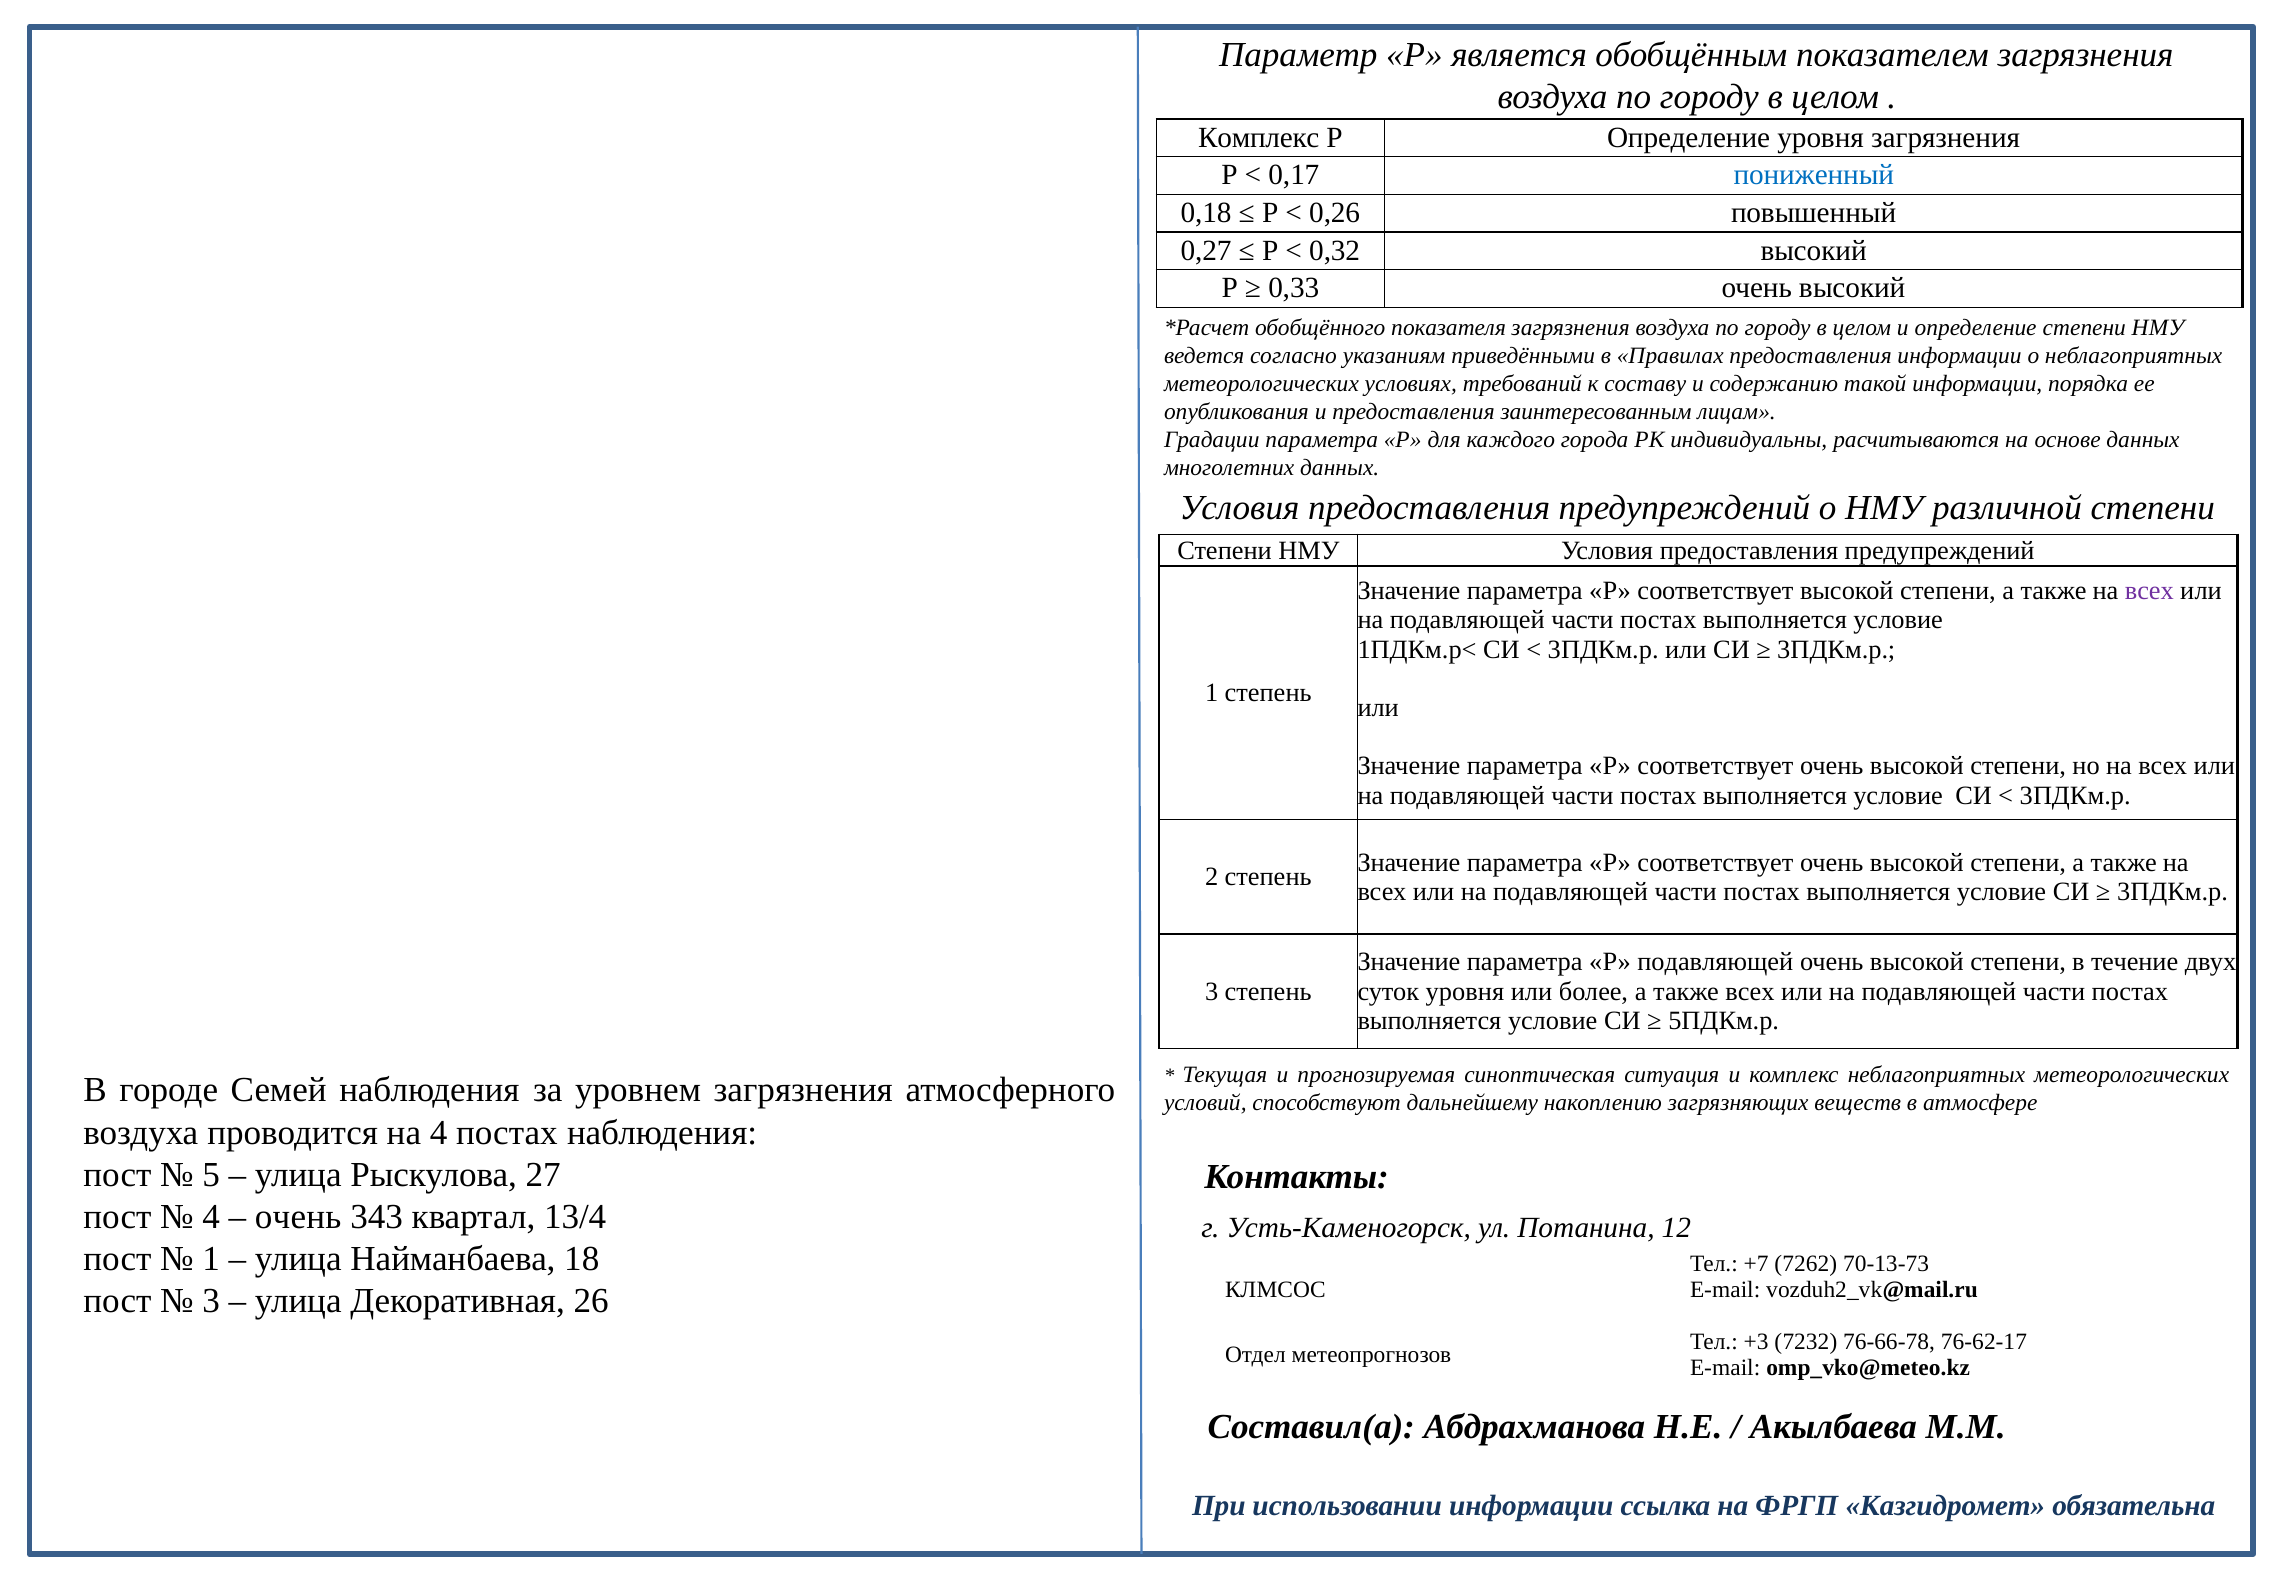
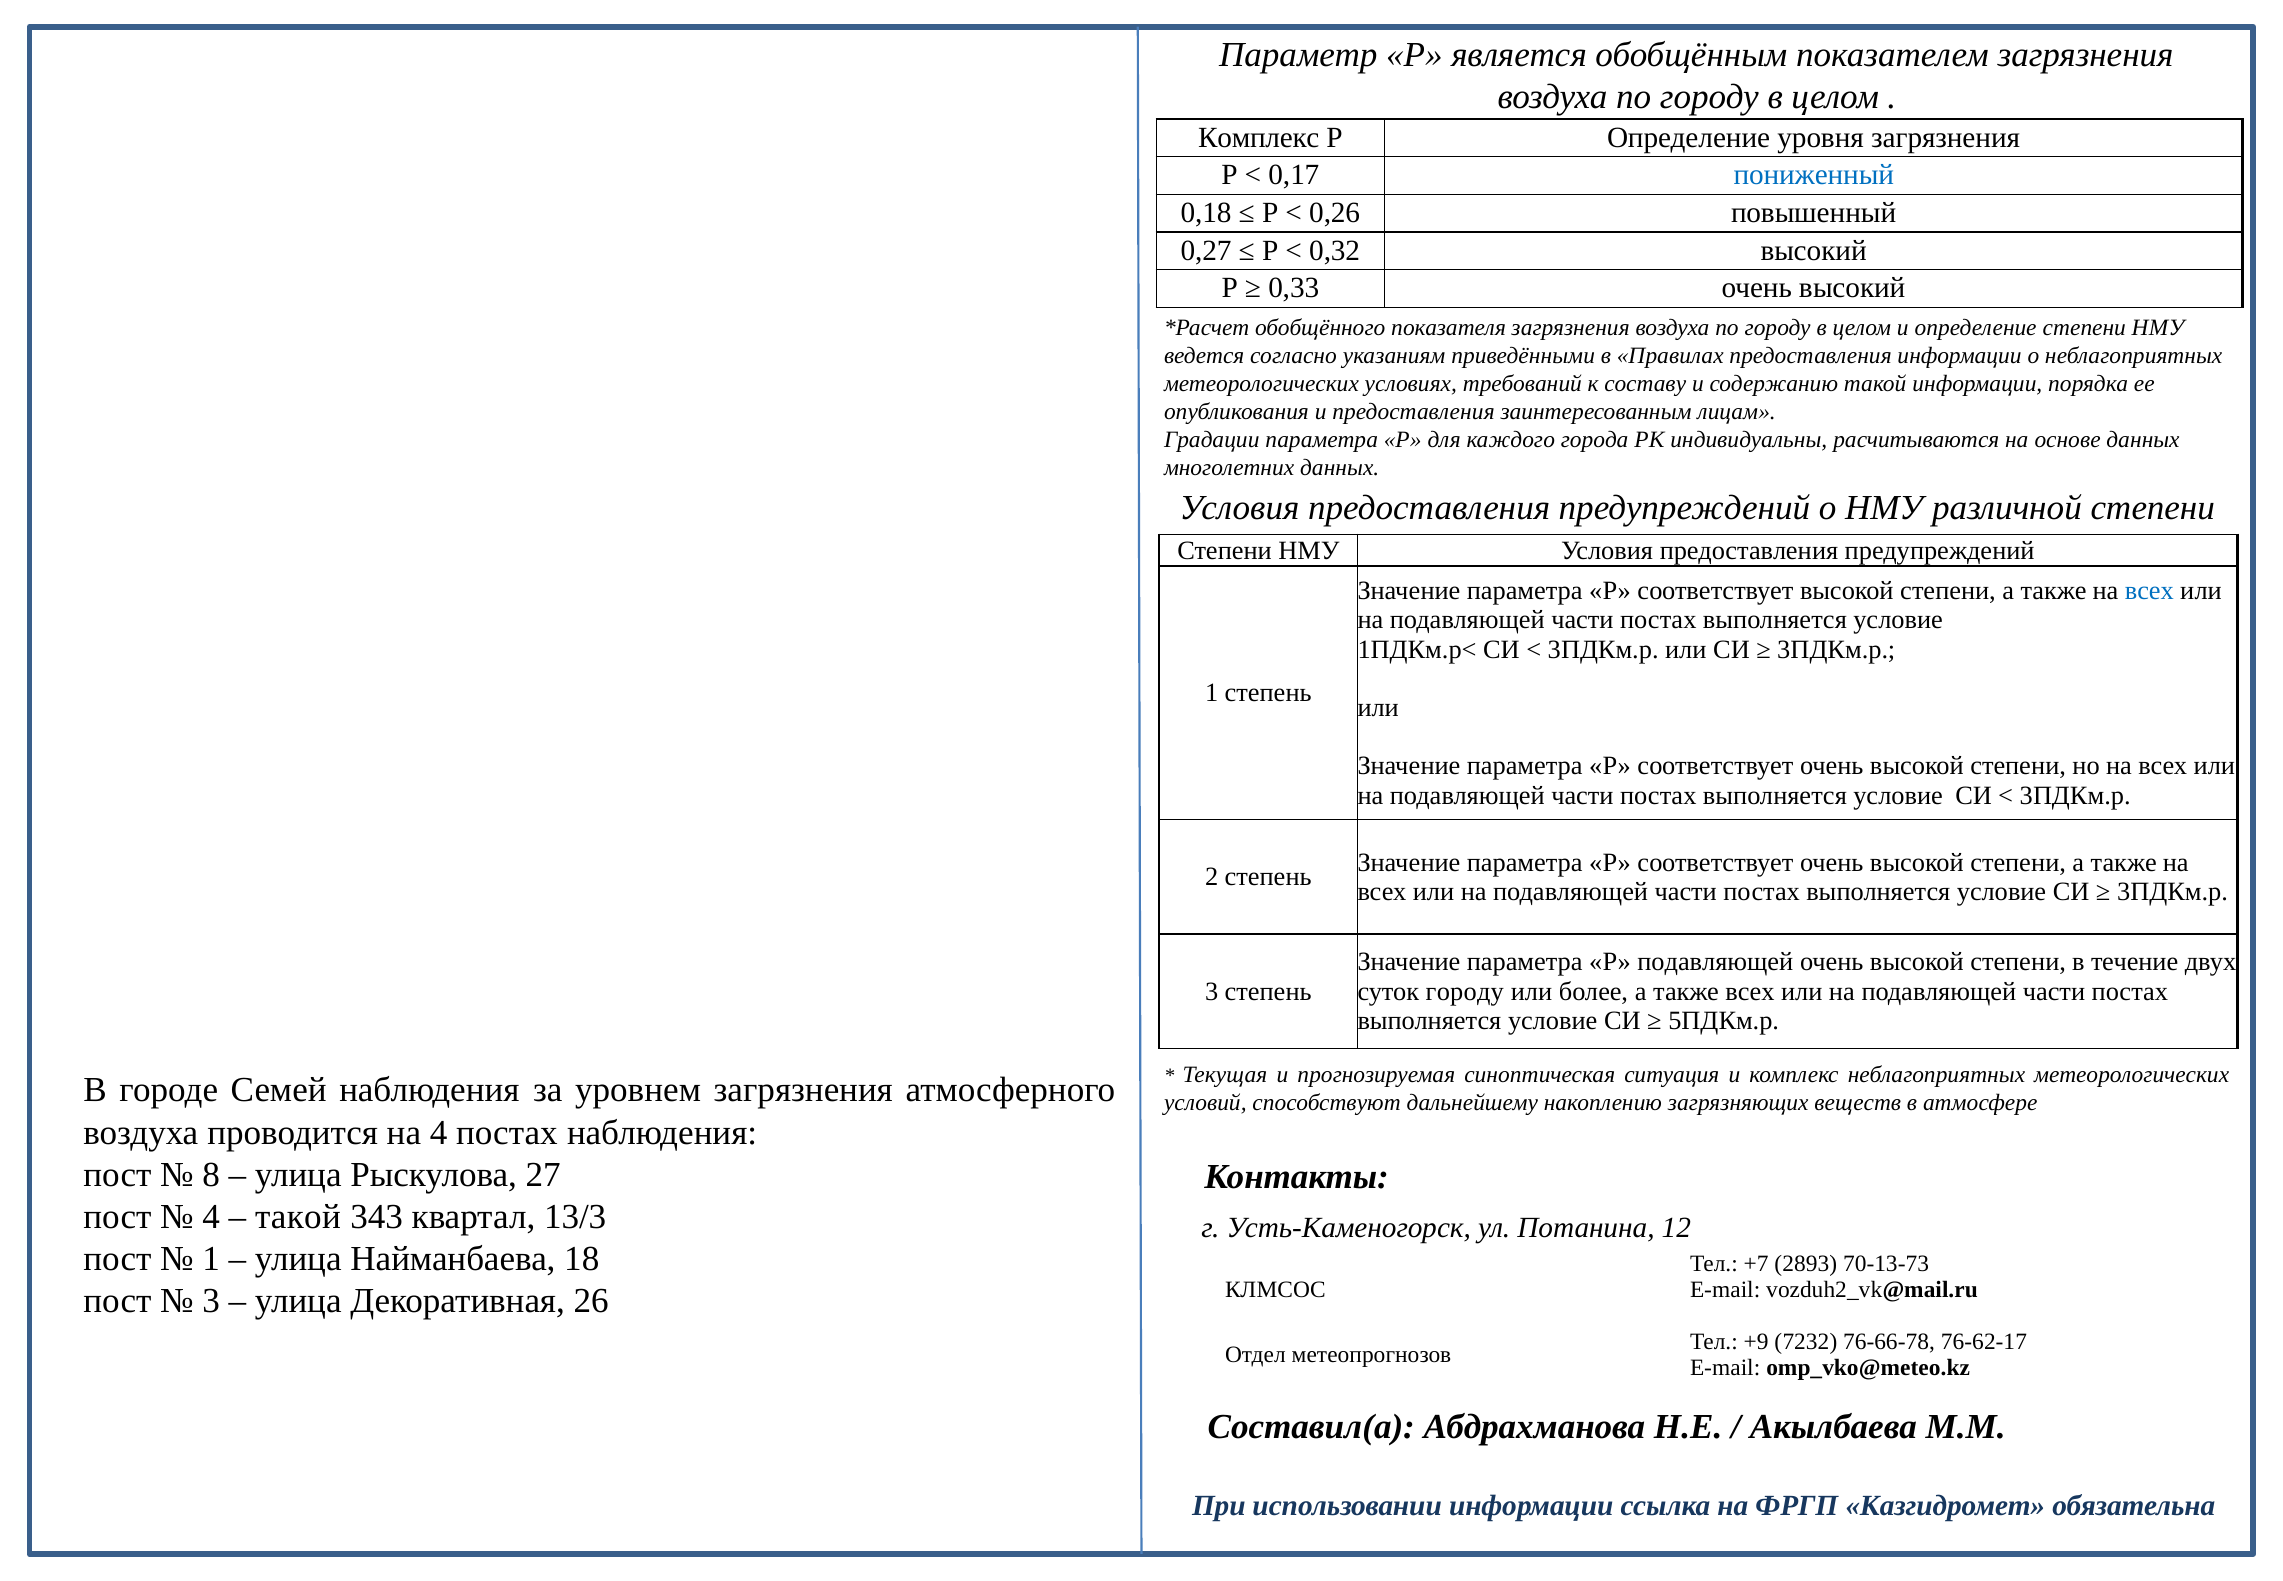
всех colour: purple -> blue (2149, 591)
суток уровня: уровня -> городу (1465, 991)
5: 5 -> 8 (211, 1174)
очень: очень -> такой (298, 1216)
13/4: 13/4 -> 13/3 (575, 1216)
7262: 7262 -> 2893 (1806, 1264)
+3: +3 -> +9 (1756, 1341)
